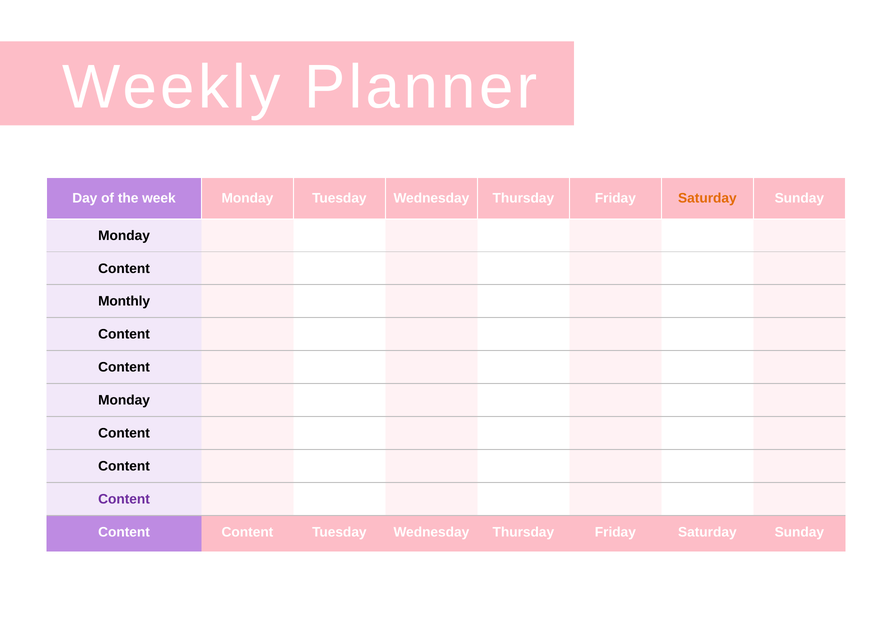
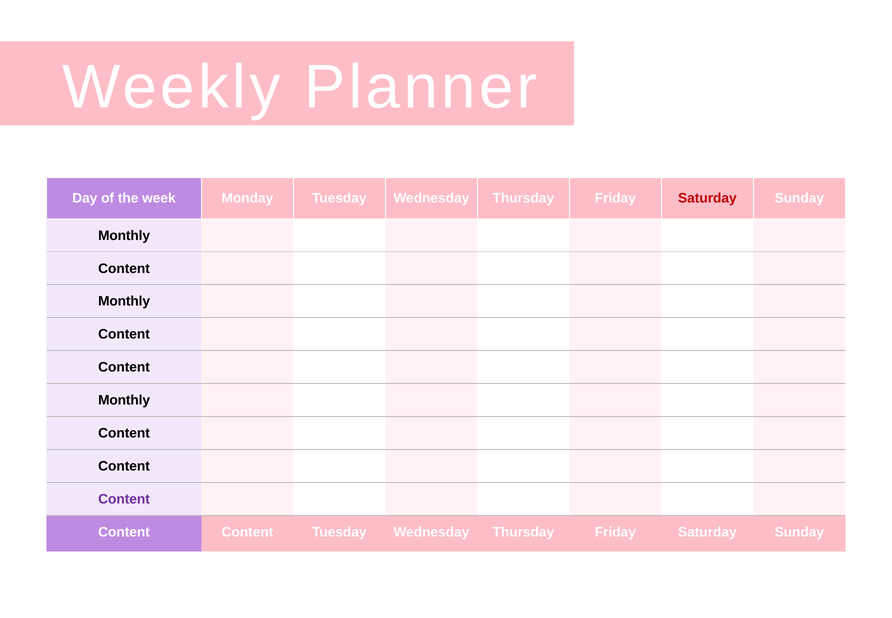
Saturday colour: orange -> red (707, 198)
Monday: Monday -> Monthly (124, 235)
Monday: Monday -> Monthly (124, 400)
